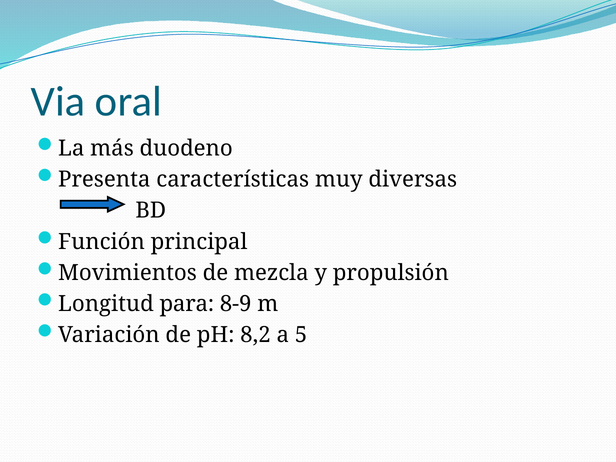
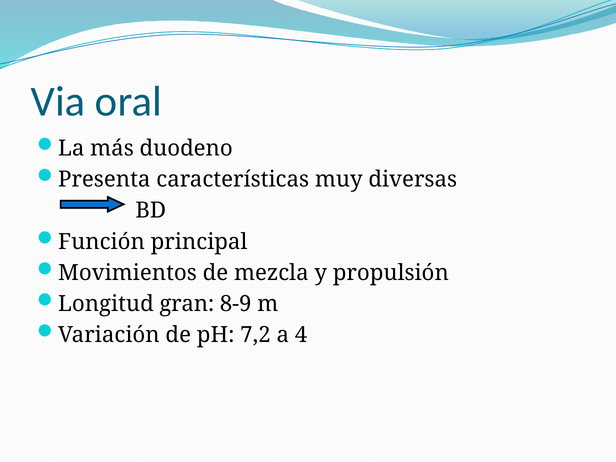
para: para -> gran (187, 304)
8,2: 8,2 -> 7,2 (255, 335)
5: 5 -> 4 (301, 335)
